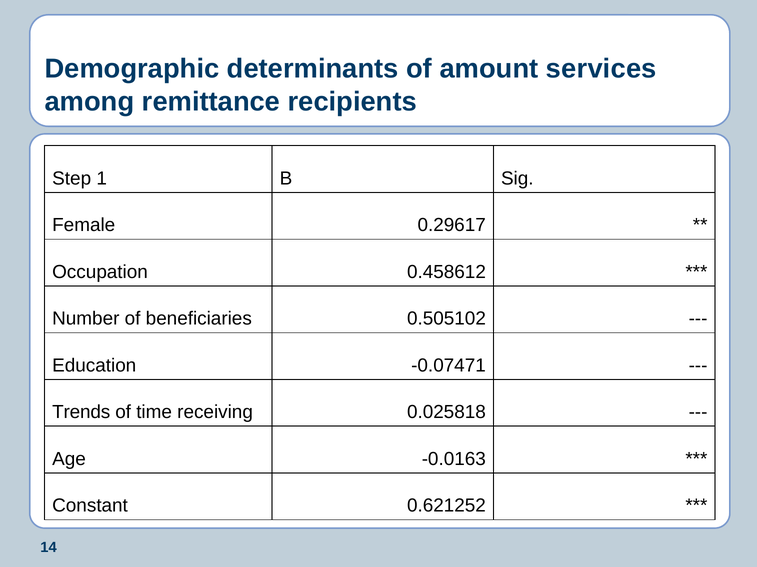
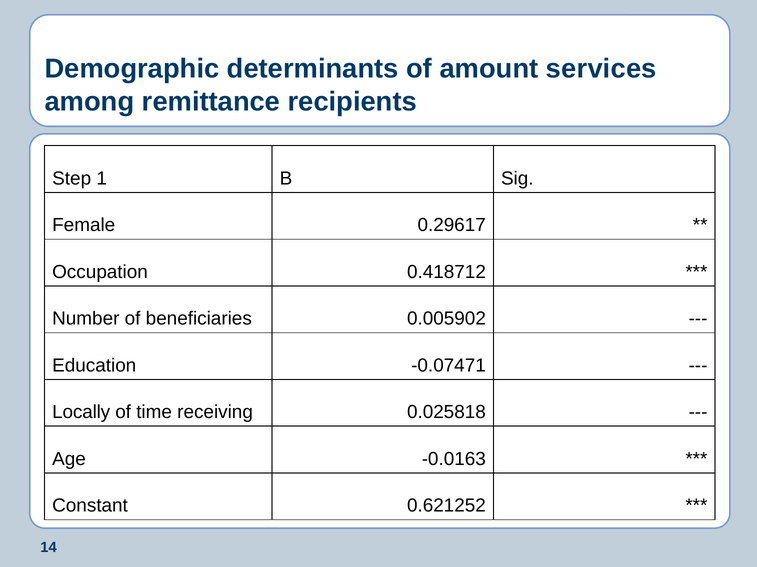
0.458612: 0.458612 -> 0.418712 (446, 272)
0.505102: 0.505102 -> 0.005902 (446, 319)
Trends: Trends -> Locally (81, 413)
